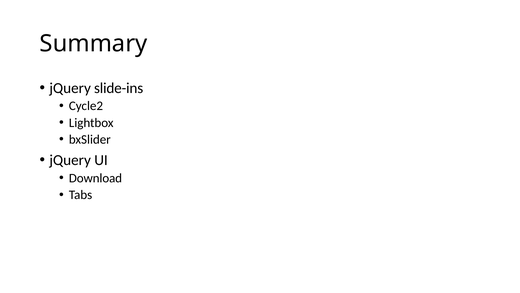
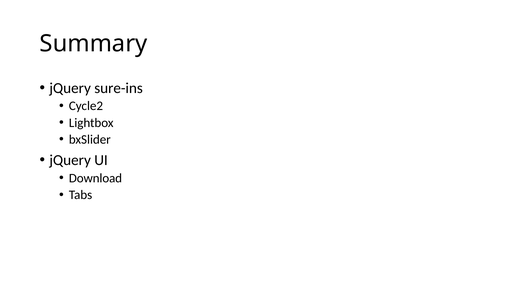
slide-ins: slide-ins -> sure-ins (119, 88)
